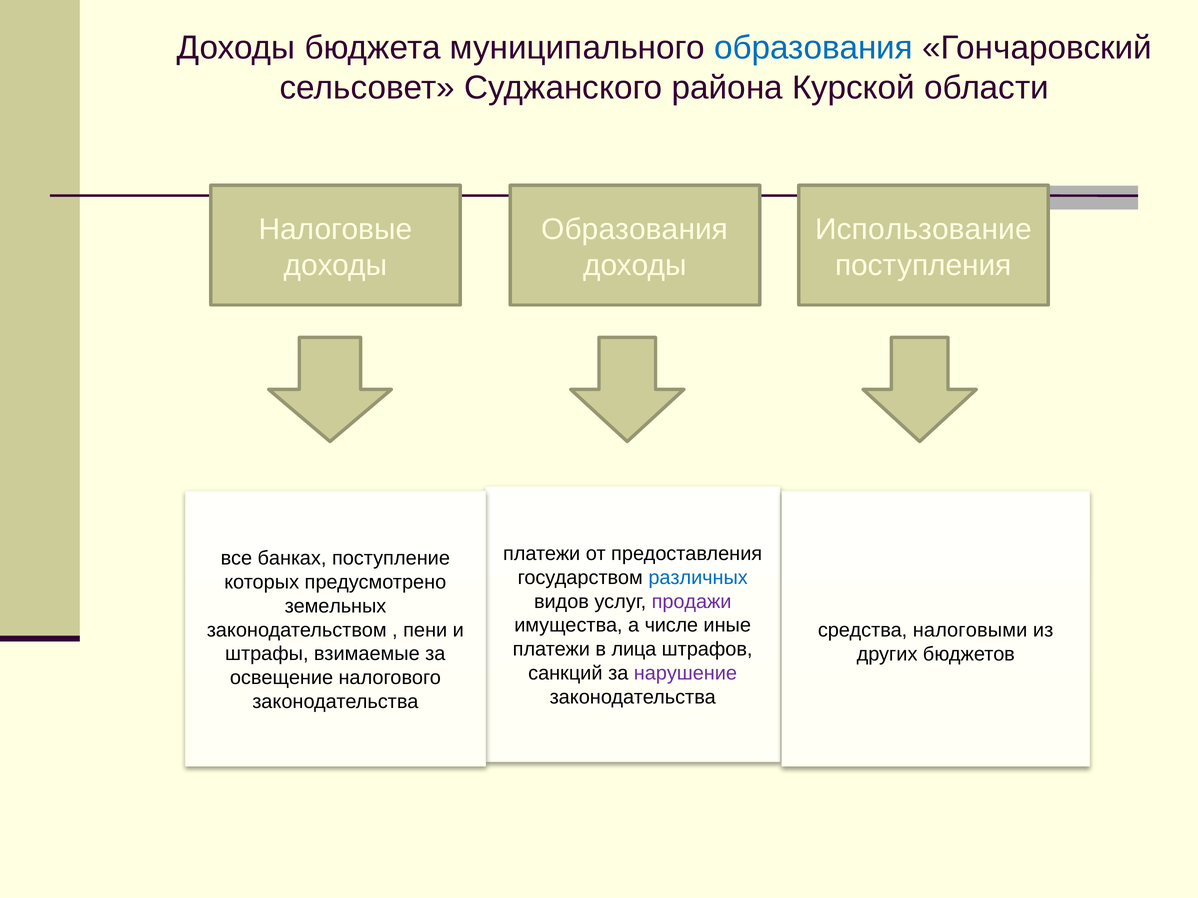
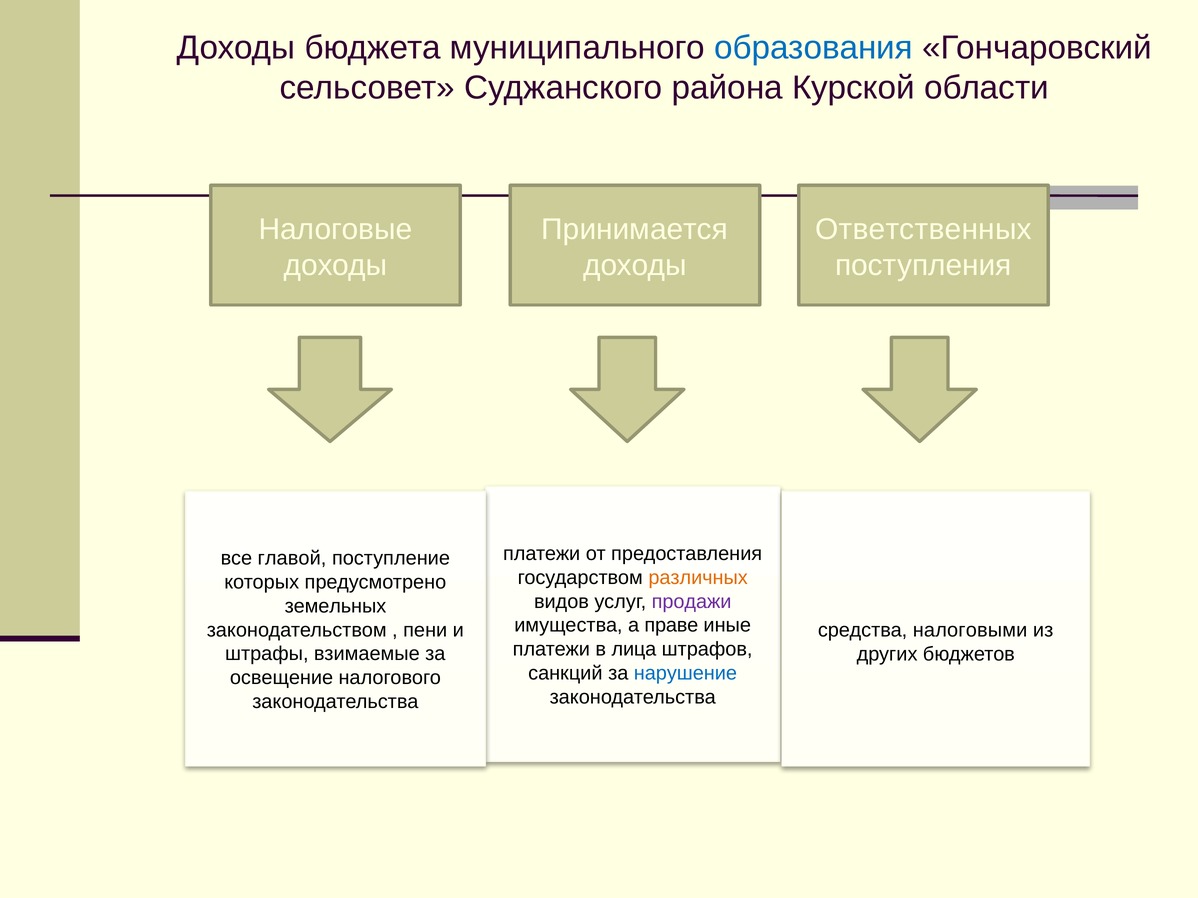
Образования: Образования -> Принимается (635, 229)
Использование: Использование -> Ответственных (923, 229)
банках: банках -> главой (292, 558)
различных colour: blue -> orange (698, 578)
числе: числе -> праве (671, 626)
нарушение colour: purple -> blue (685, 674)
